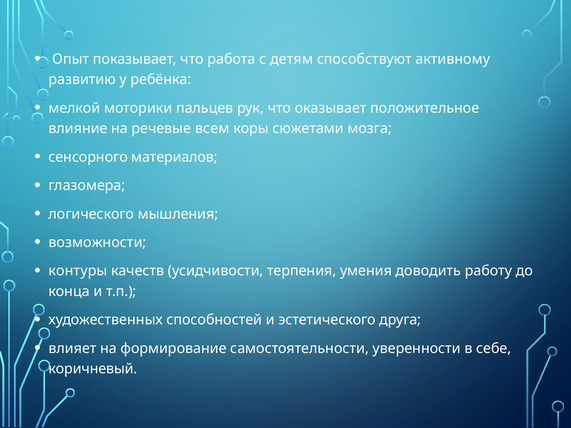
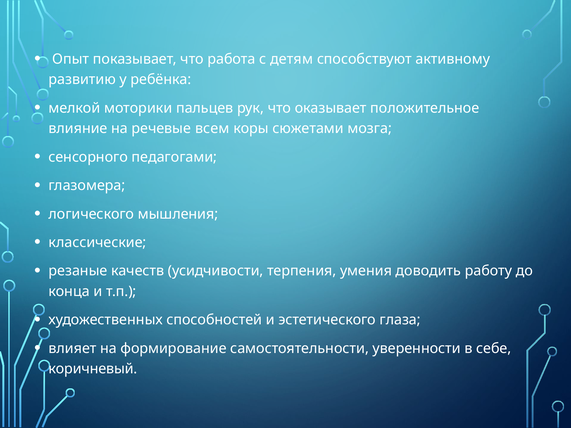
материалов: материалов -> педагогами (174, 157)
возможности: возможности -> классические (98, 243)
контуры: контуры -> резаные (78, 271)
друга: друга -> глаза (400, 320)
